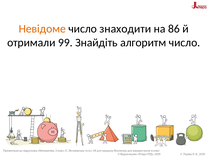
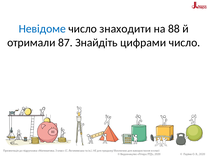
Невідоме colour: orange -> blue (42, 29)
86: 86 -> 88 (174, 29)
99: 99 -> 87 (65, 43)
алгоритм: алгоритм -> цифрами (143, 43)
